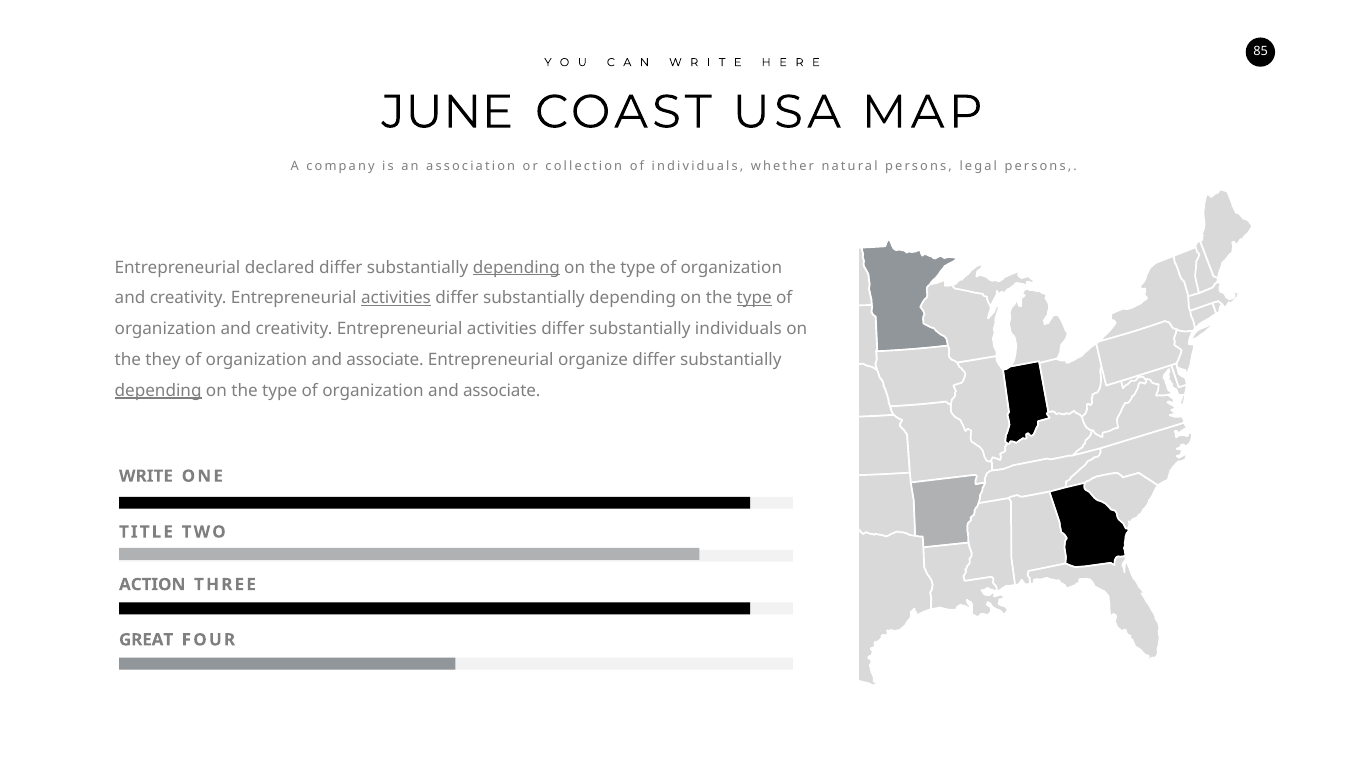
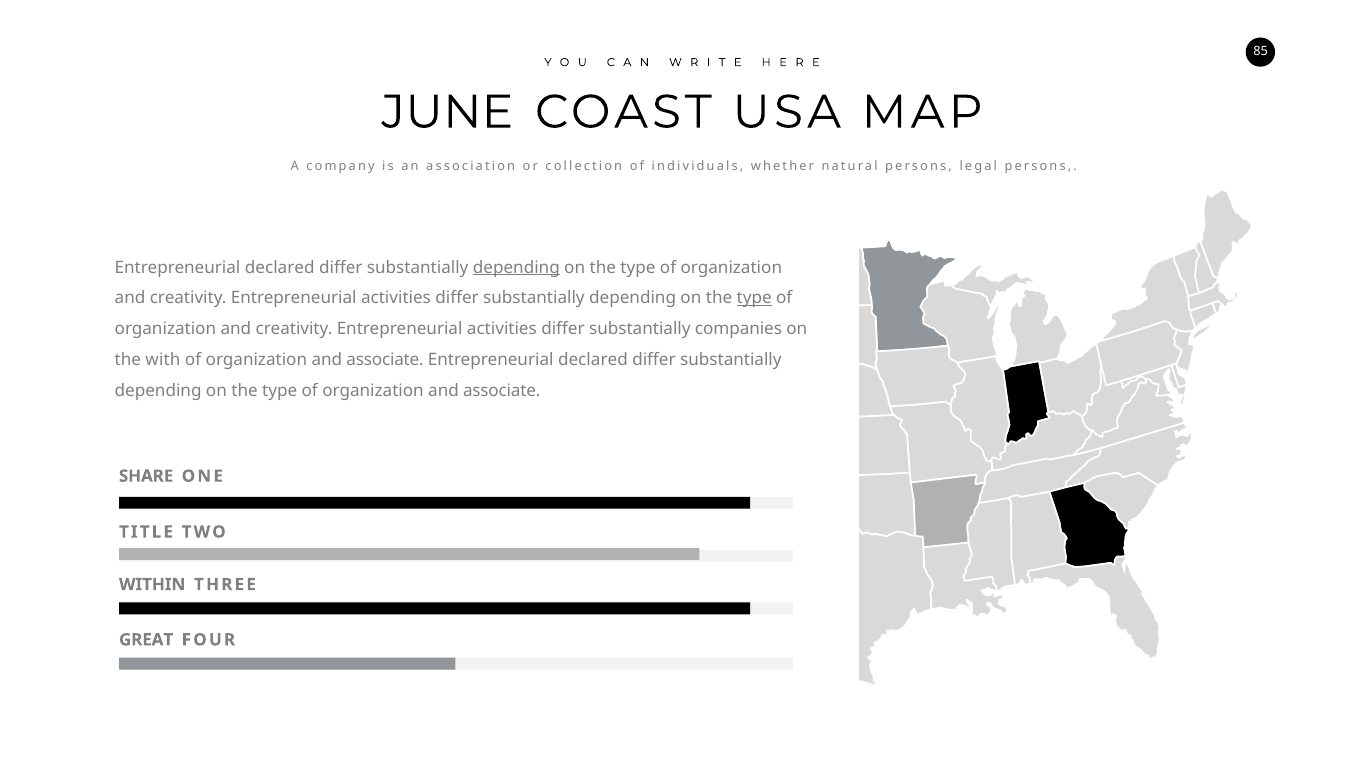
activities underline: present -> none (396, 298)
substantially individuals: individuals -> companies (738, 329)
they: they -> with (163, 360)
organize: organize -> declared (593, 360)
depending underline: present -> none (158, 390)
WRITE: WRITE -> SHARE (146, 476)
ACTION: ACTION -> WITHIN (152, 584)
